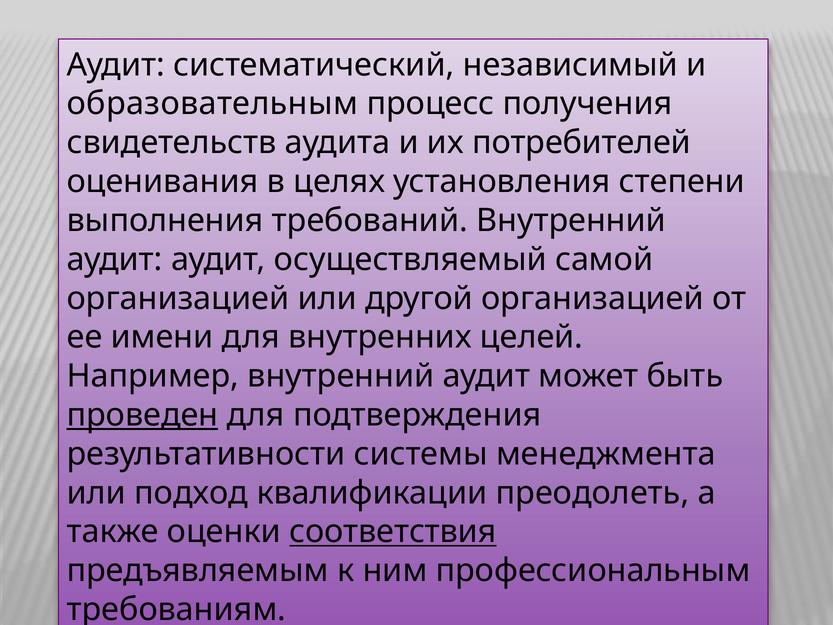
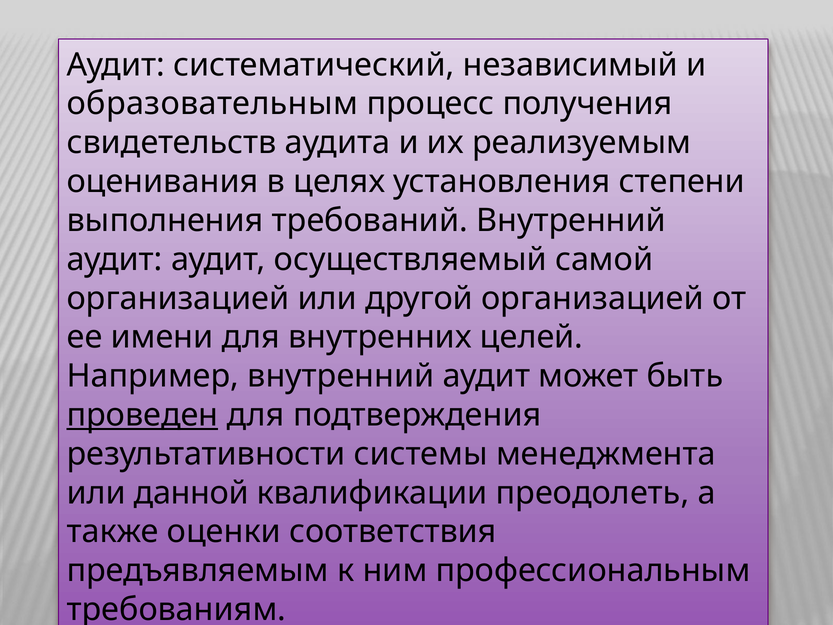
потребителей: потребителей -> реализуемым (581, 143)
подход: подход -> данной (191, 493)
соответствия underline: present -> none (393, 532)
